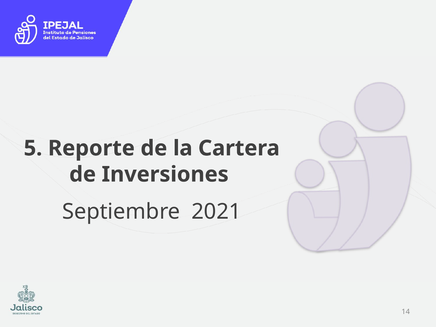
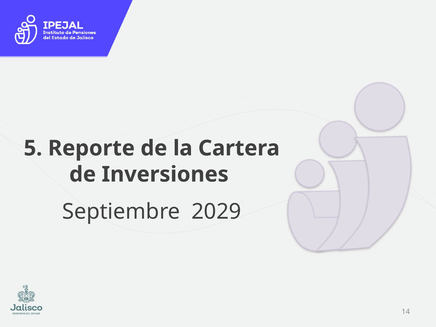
2021: 2021 -> 2029 (216, 212)
